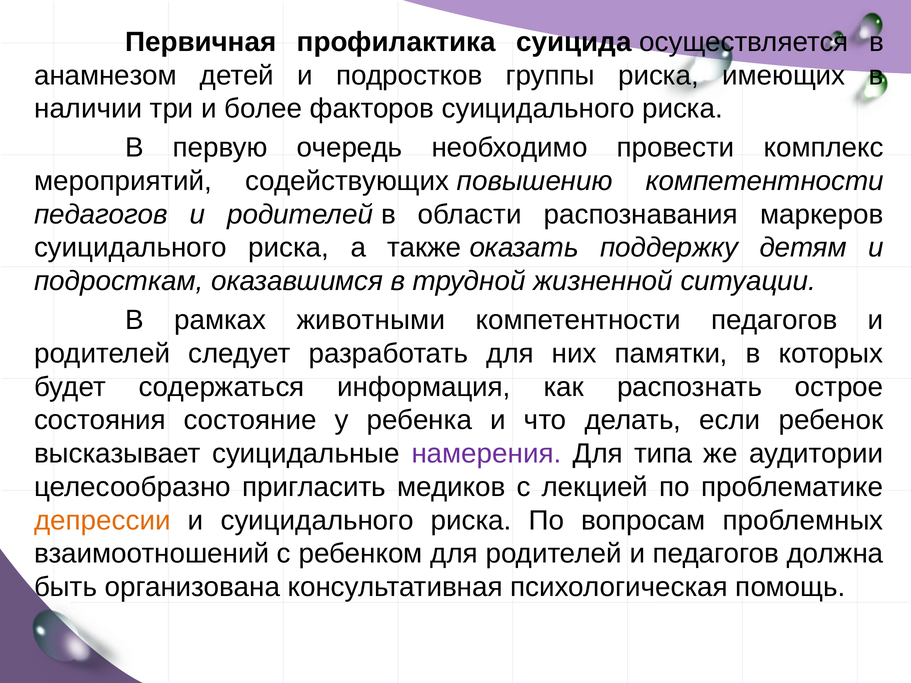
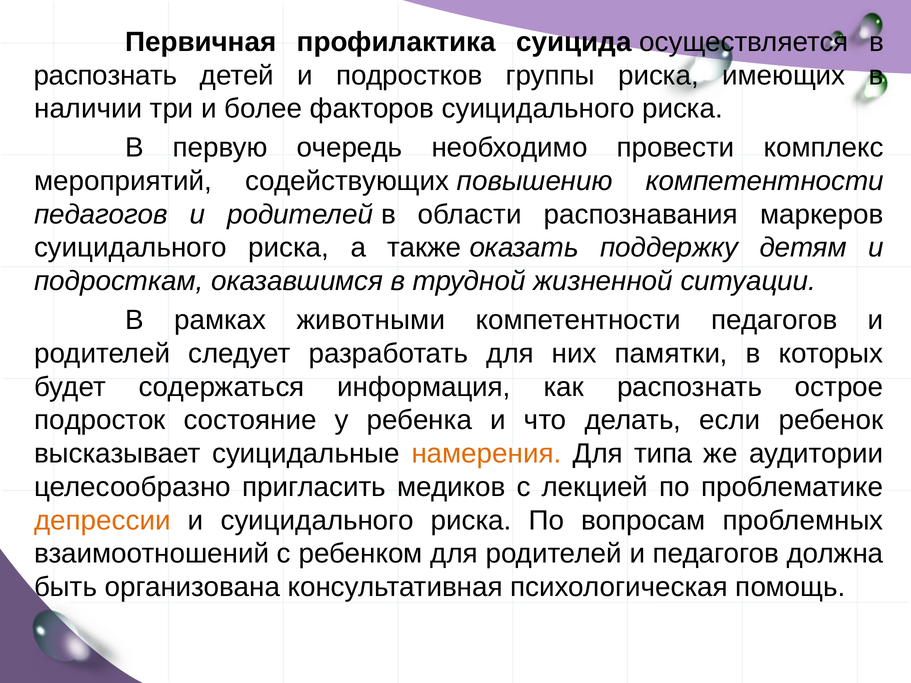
анамнезом: анамнезом -> распознать (106, 75)
состояния: состояния -> подросток (100, 420)
намерения colour: purple -> orange (486, 454)
